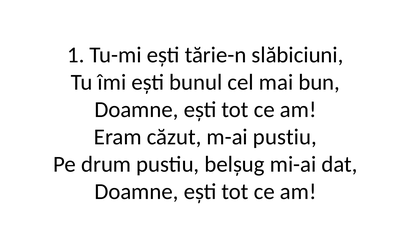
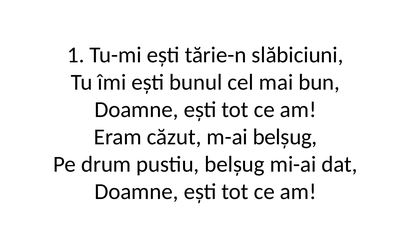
m-ai pustiu: pustiu -> belșug (285, 137)
